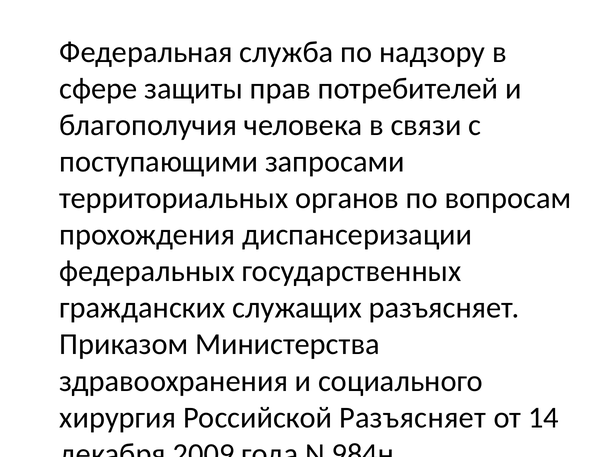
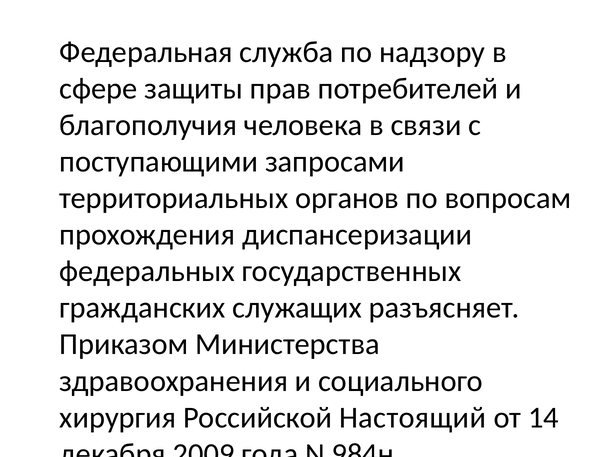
Российской Разъясняет: Разъясняет -> Настоящий (413, 417)
